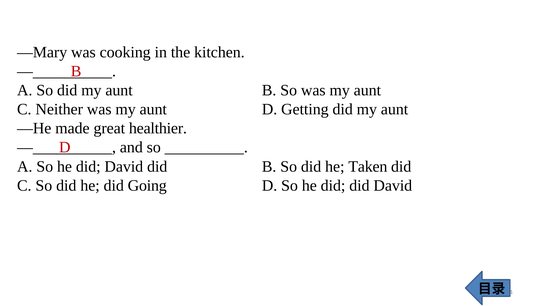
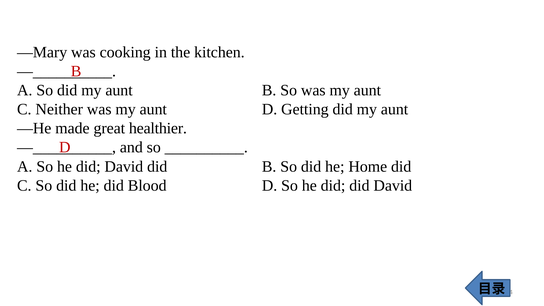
Taken: Taken -> Home (368, 166)
Going: Going -> Blood (147, 185)
